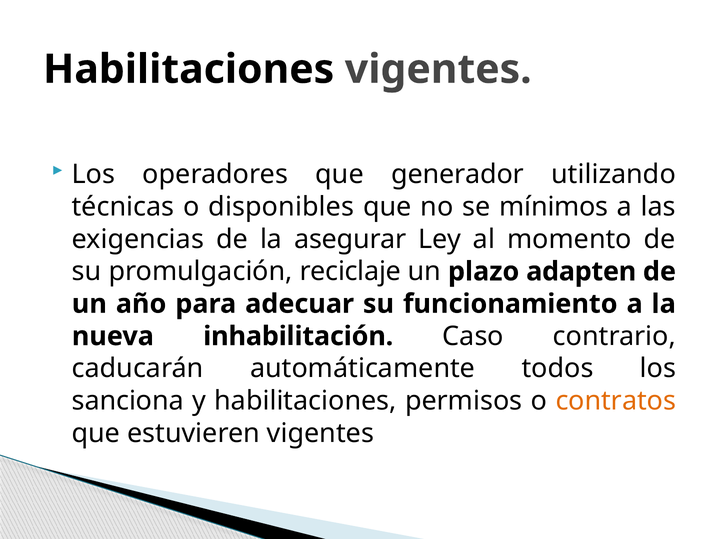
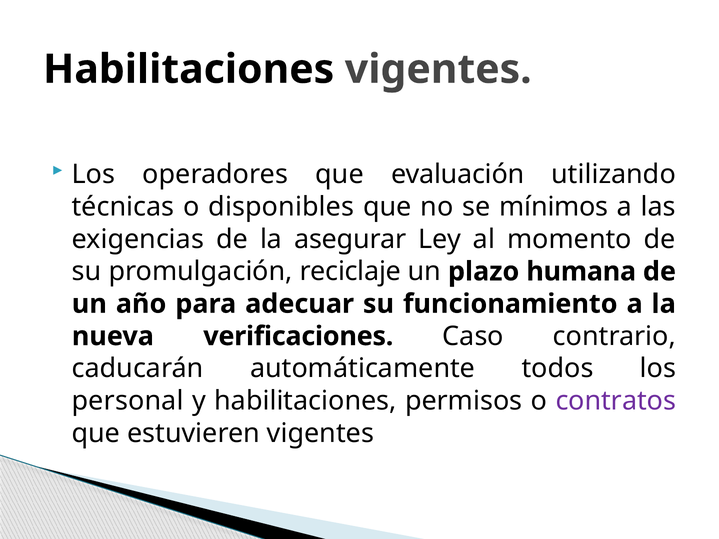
generador: generador -> evaluación (458, 174)
adapten: adapten -> humana (581, 272)
inhabilitación: inhabilitación -> verificaciones (298, 336)
sanciona: sanciona -> personal (128, 401)
contratos colour: orange -> purple (616, 401)
